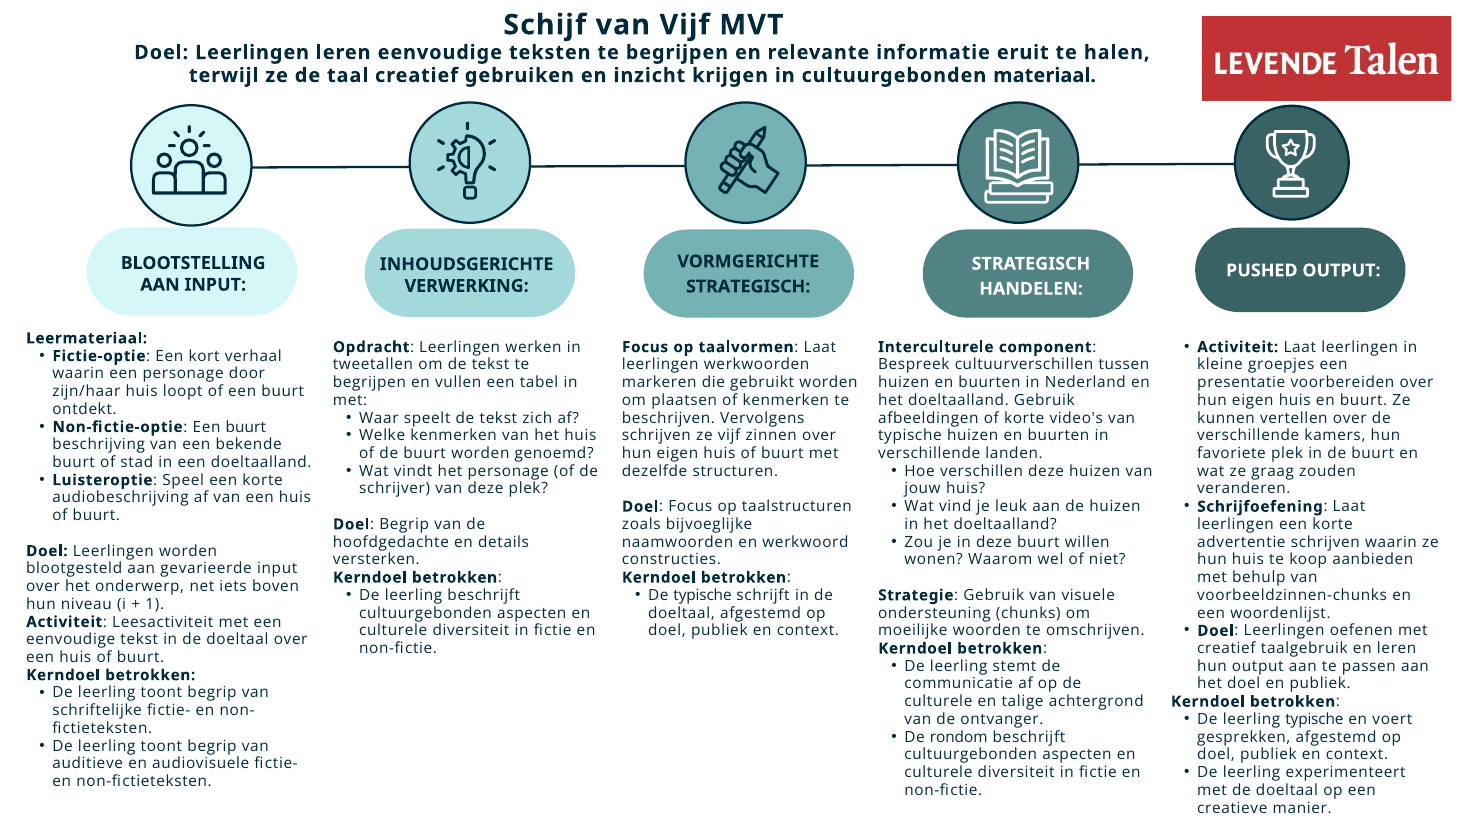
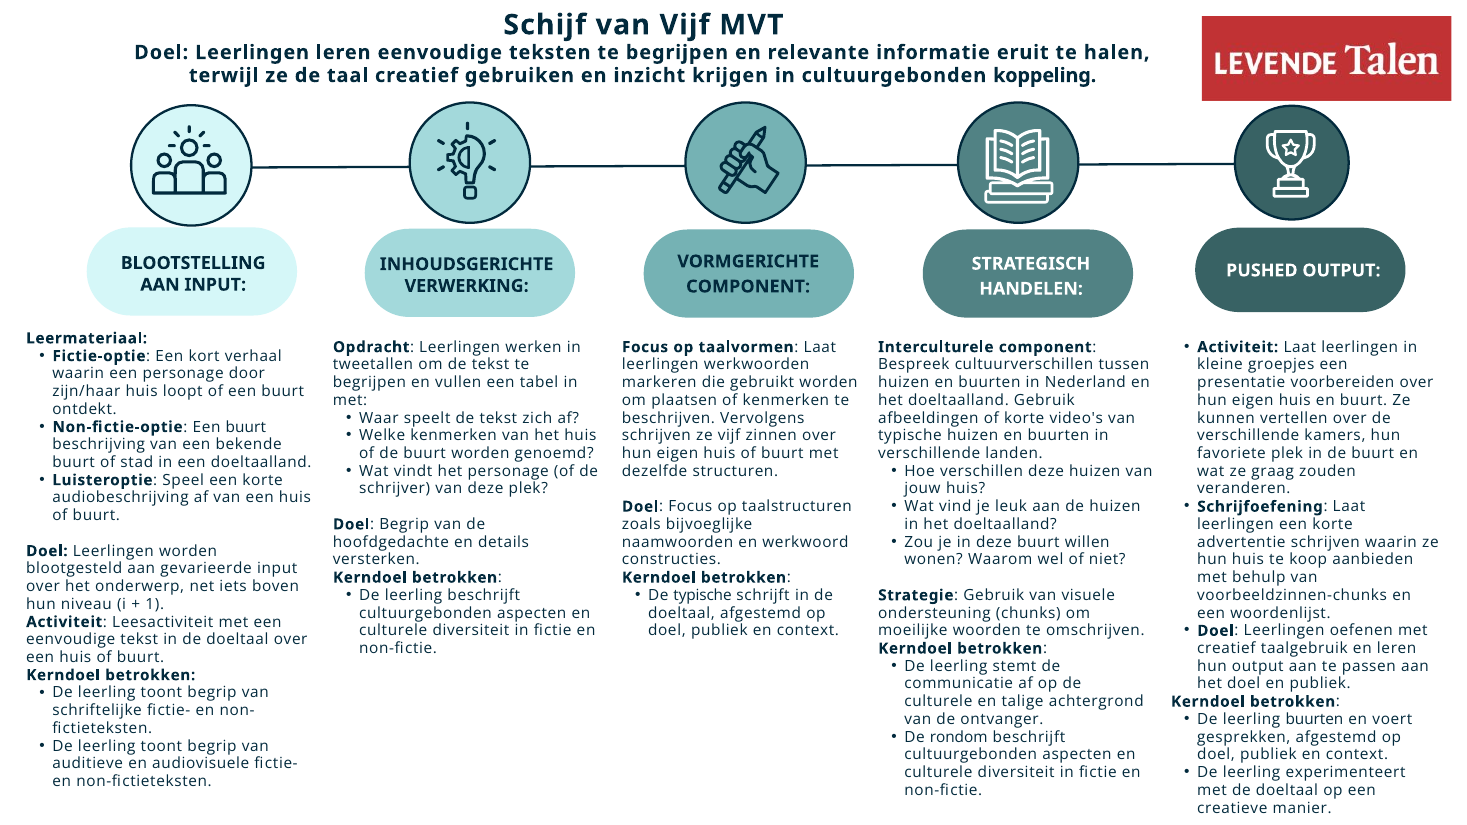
materiaal: materiaal -> koppeling (1045, 75)
STRATEGISCH: STRATEGISCH -> COMPONENT (748, 287)
leerling typische: typische -> buurten (1314, 720)
